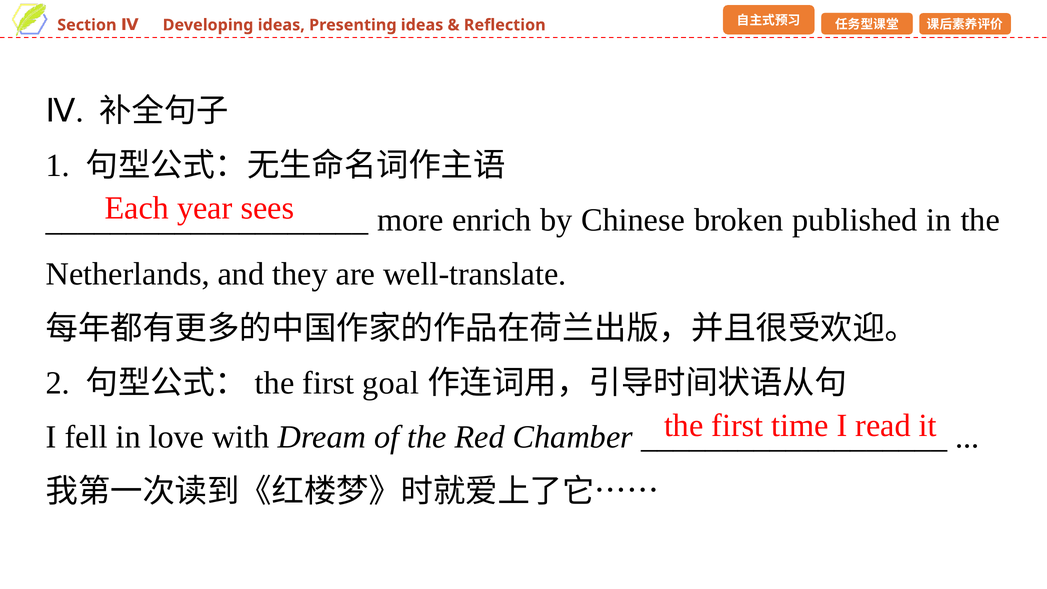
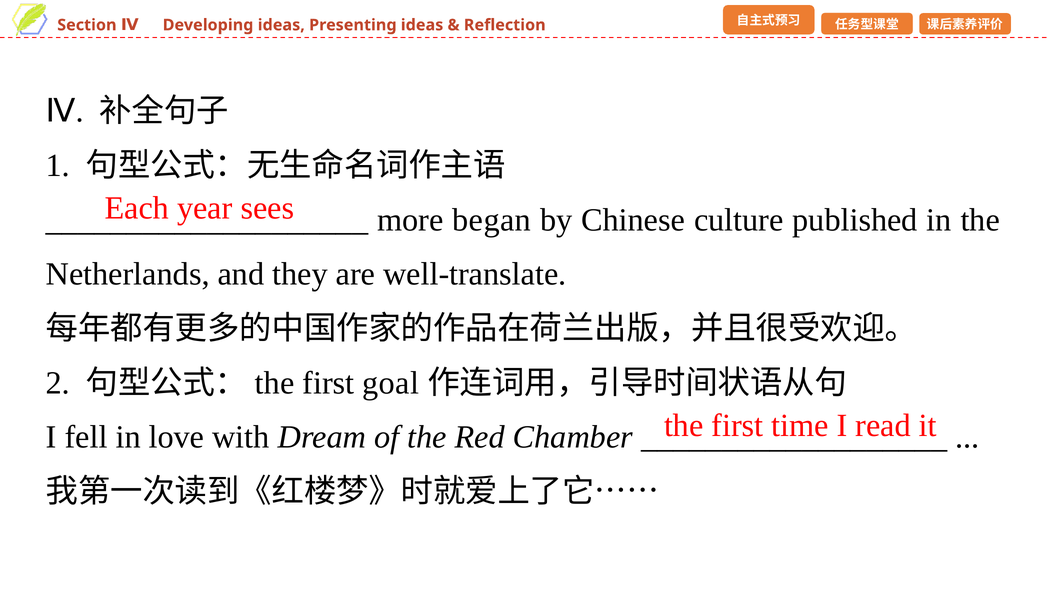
enrich: enrich -> began (492, 220)
broken: broken -> culture (739, 220)
